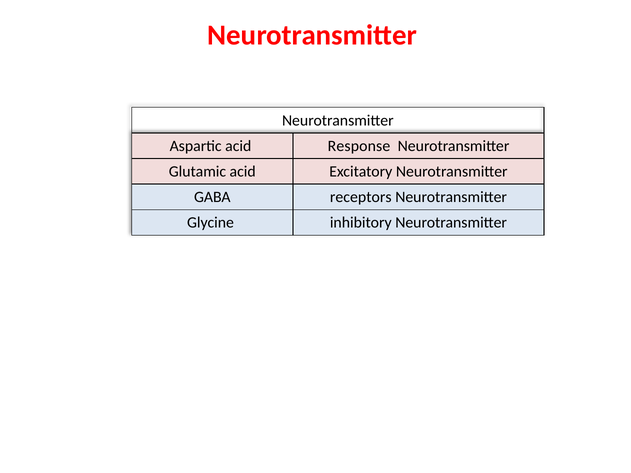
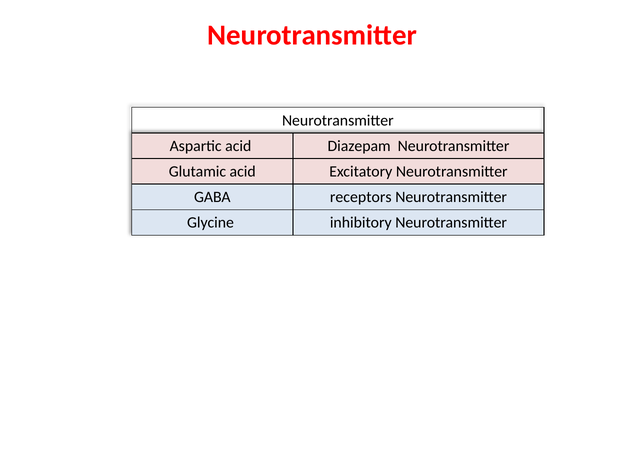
Response: Response -> Diazepam (359, 146)
